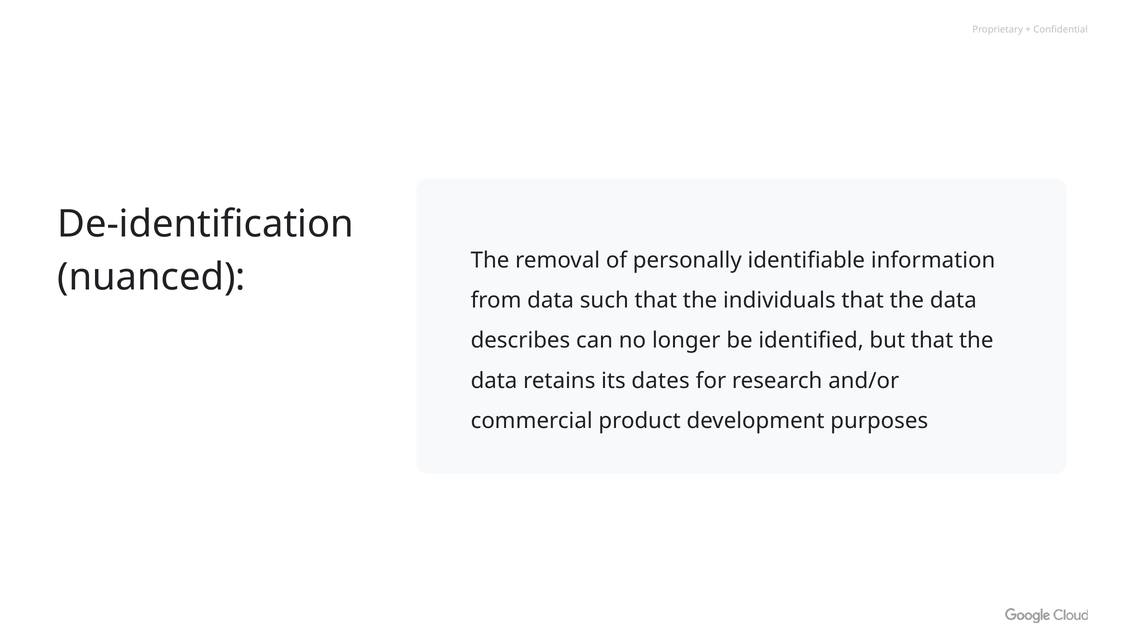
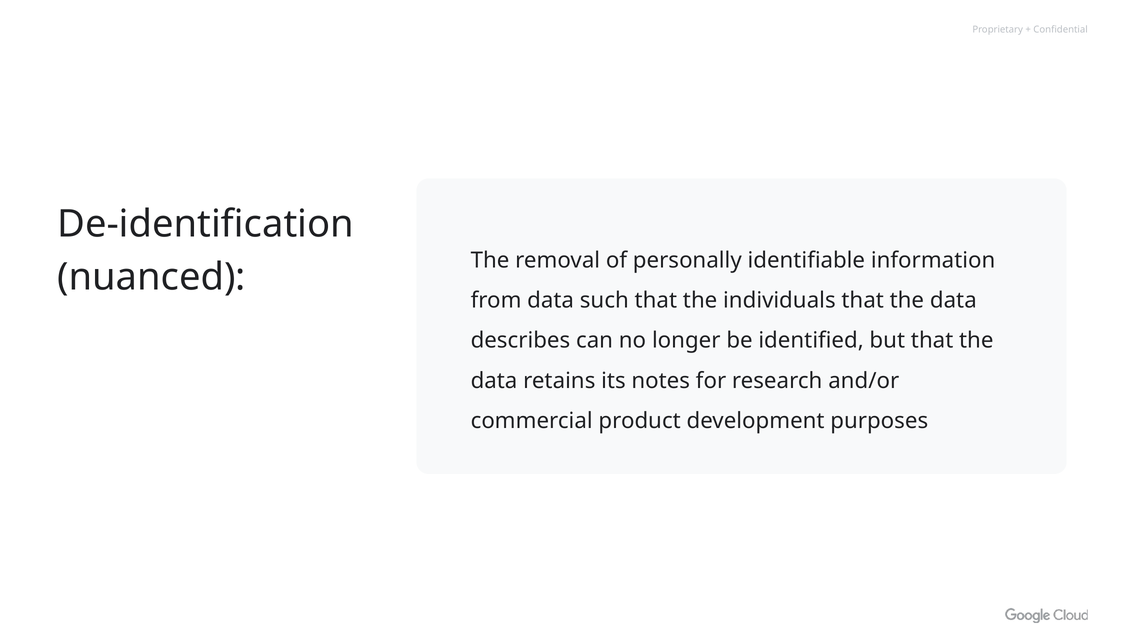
dates: dates -> notes (661, 381)
